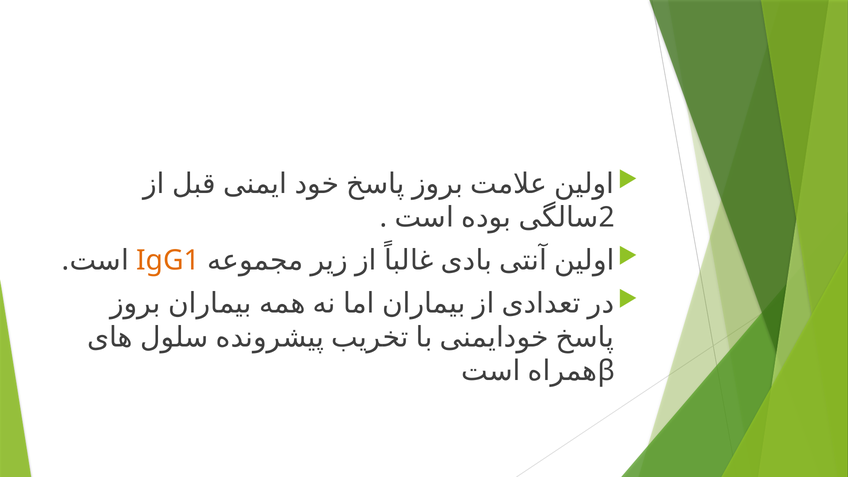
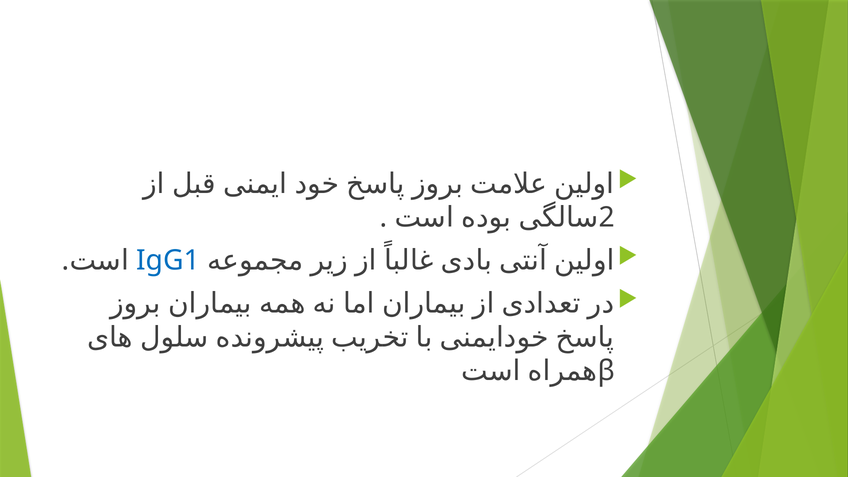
IgG1 colour: orange -> blue (168, 260)
